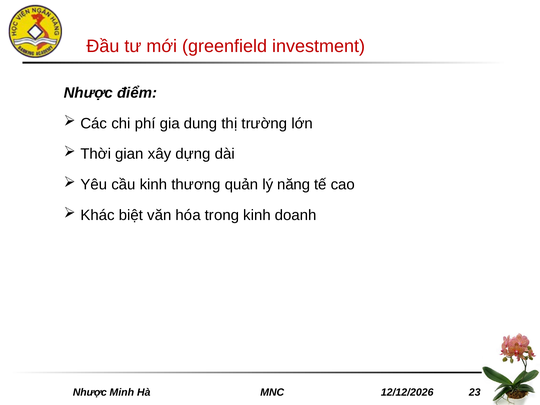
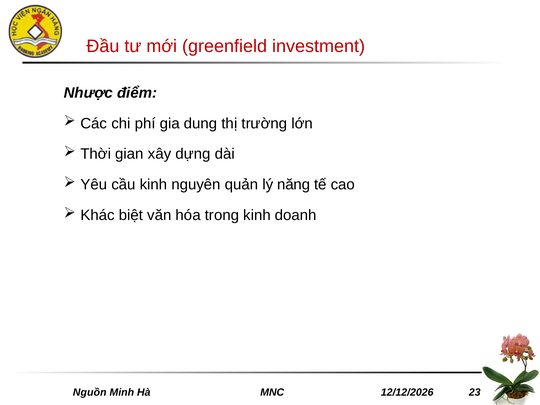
thương: thương -> nguyên (196, 185)
Nhược: Nhược -> Nguồn (90, 392)
